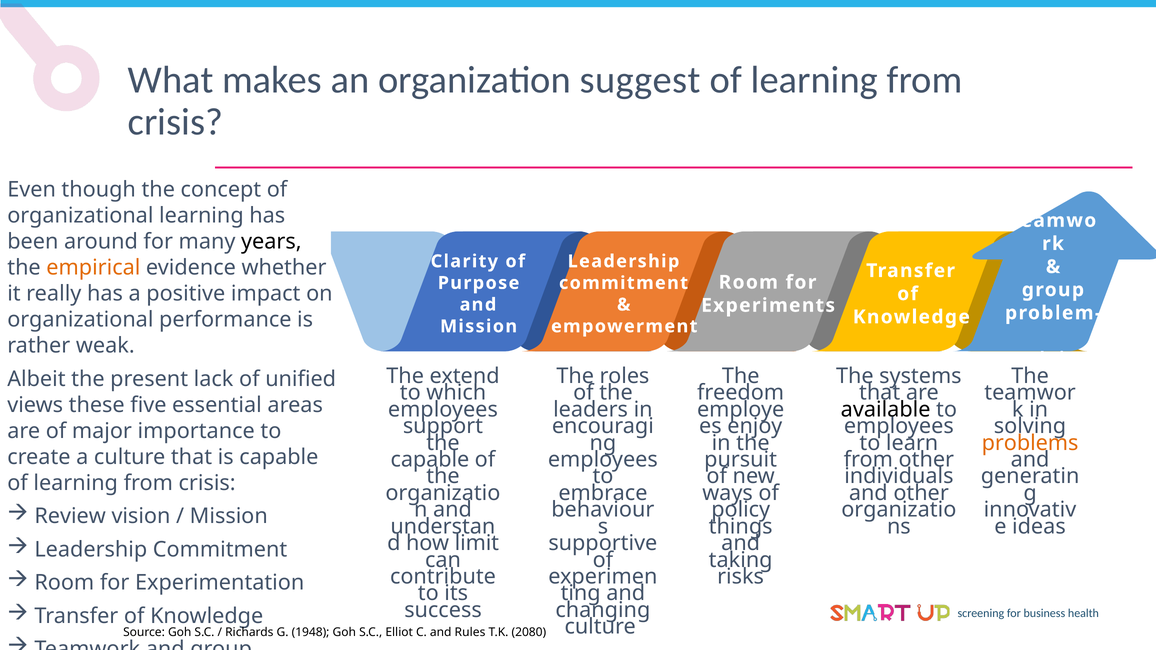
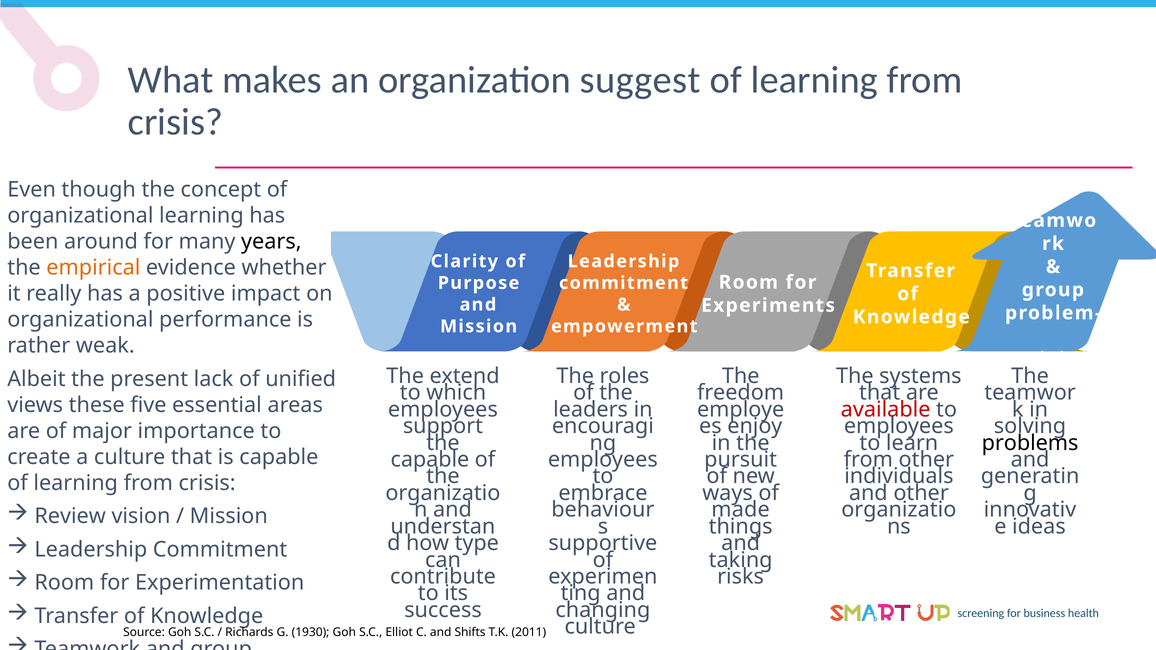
available colour: black -> red (886, 410)
problems colour: orange -> black (1030, 443)
policy: policy -> made (741, 510)
limit: limit -> type (477, 543)
1948: 1948 -> 1930 (311, 633)
Rules: Rules -> Shifts (470, 633)
2080: 2080 -> 2011 (529, 633)
